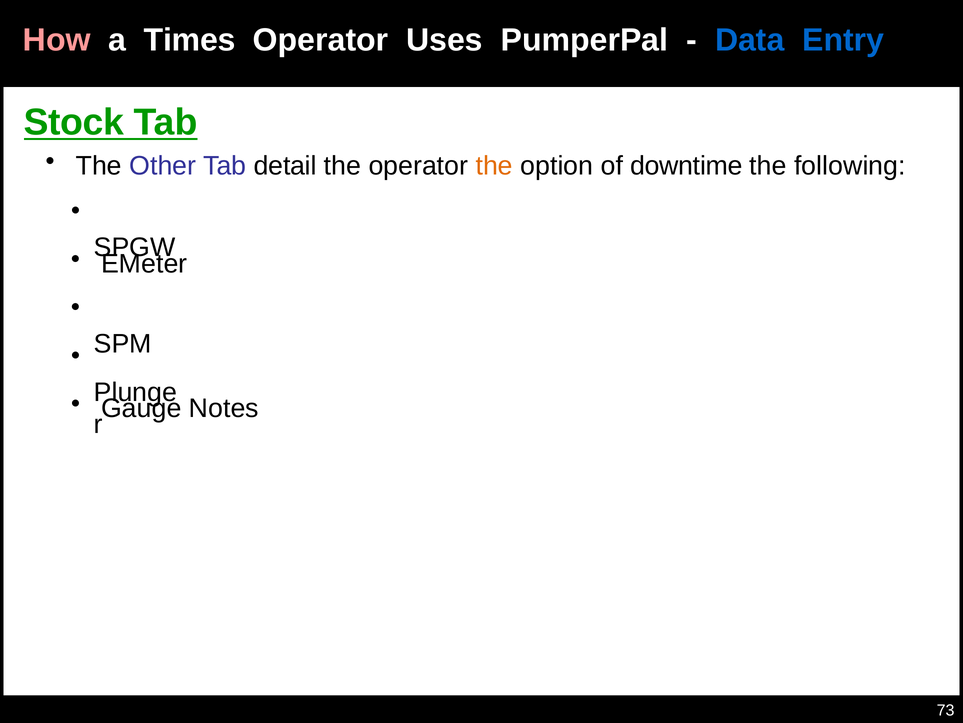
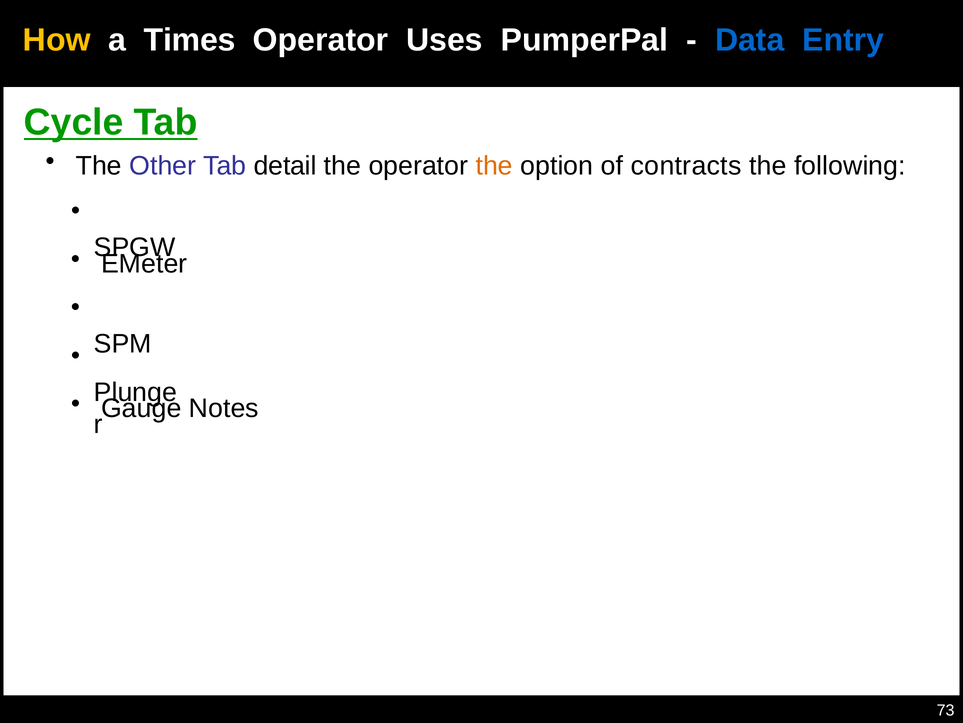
How colour: pink -> yellow (57, 40)
Stock: Stock -> Cycle (74, 122)
downtime: downtime -> contracts (686, 166)
